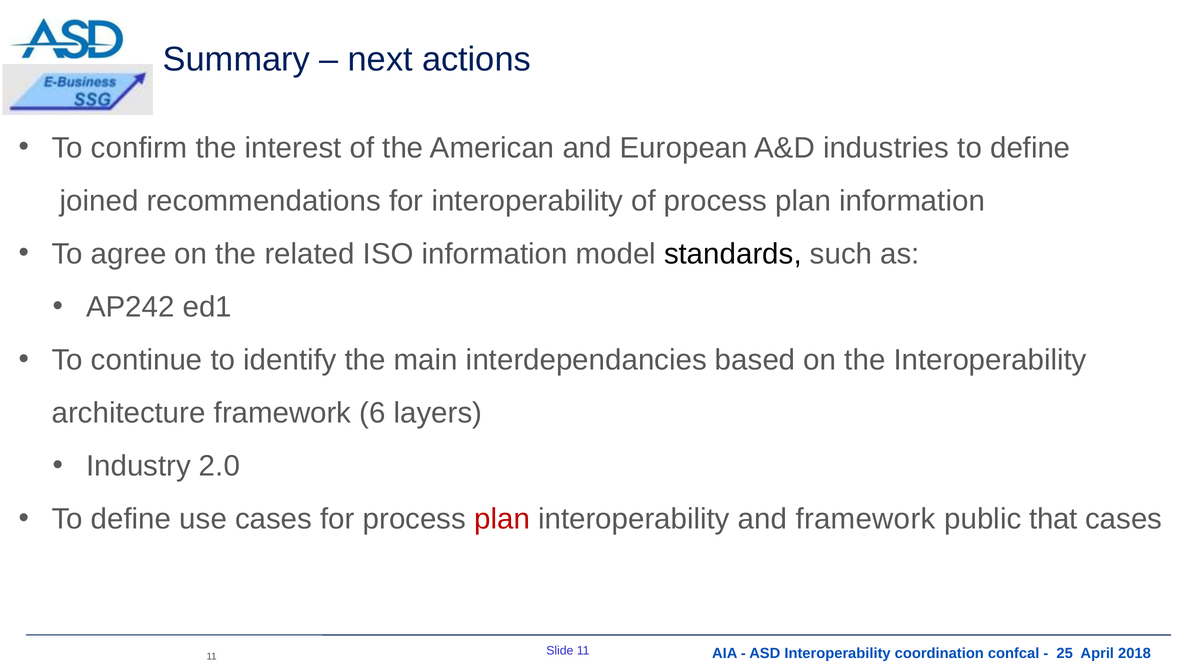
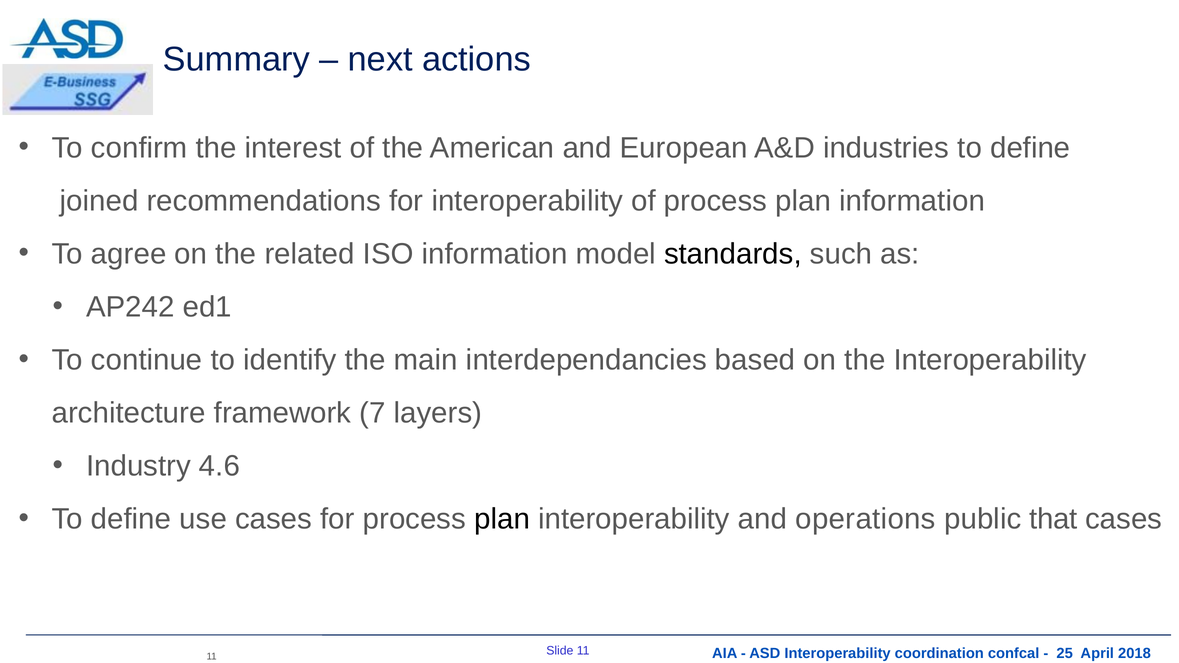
6: 6 -> 7 (373, 413)
2.0: 2.0 -> 4.6 (219, 466)
plan colour: red -> black (502, 519)
and framework: framework -> operations (866, 519)
